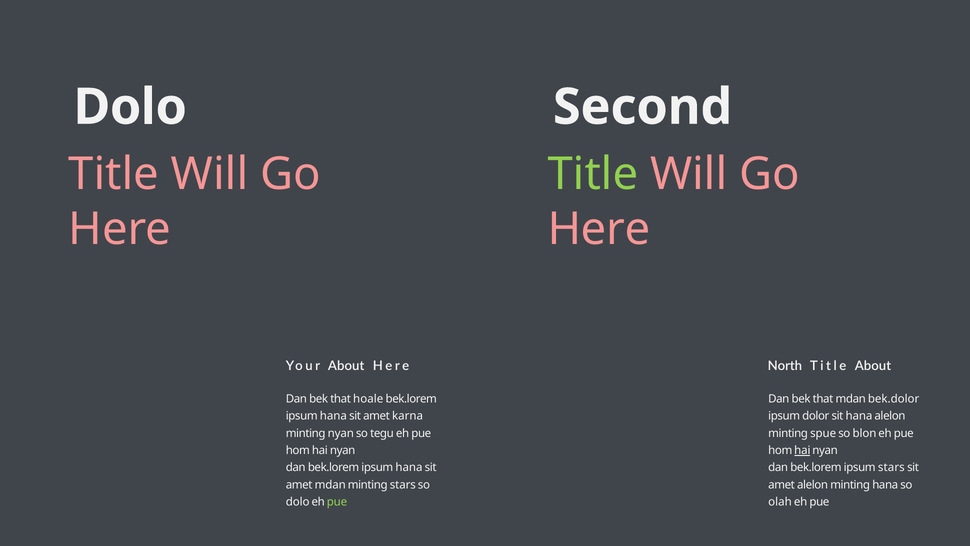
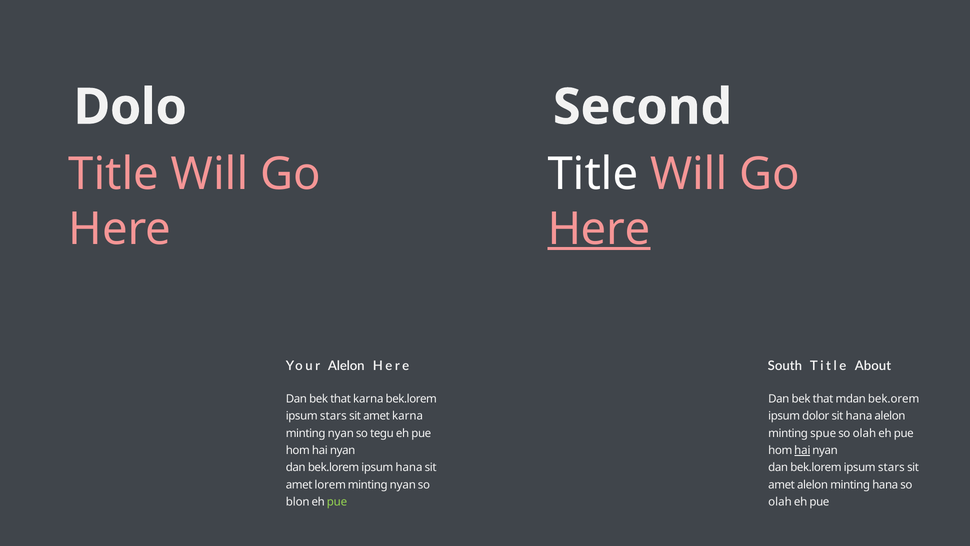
Title colour: light green -> white (593, 174)
Here underline: none -> present (599, 229)
Your About: About -> Alelon (346, 366)
North: North -> South (785, 366)
that hoale: hoale -> karna (368, 399)
bek.dolor: bek.dolor -> bek.orem (894, 399)
hana: hana -> stars (333, 416)
blon: blon -> olah (864, 433)
amet mdan: mdan -> lorem (330, 485)
stars: stars -> nyan (403, 485)
dolo: dolo -> blon (298, 502)
